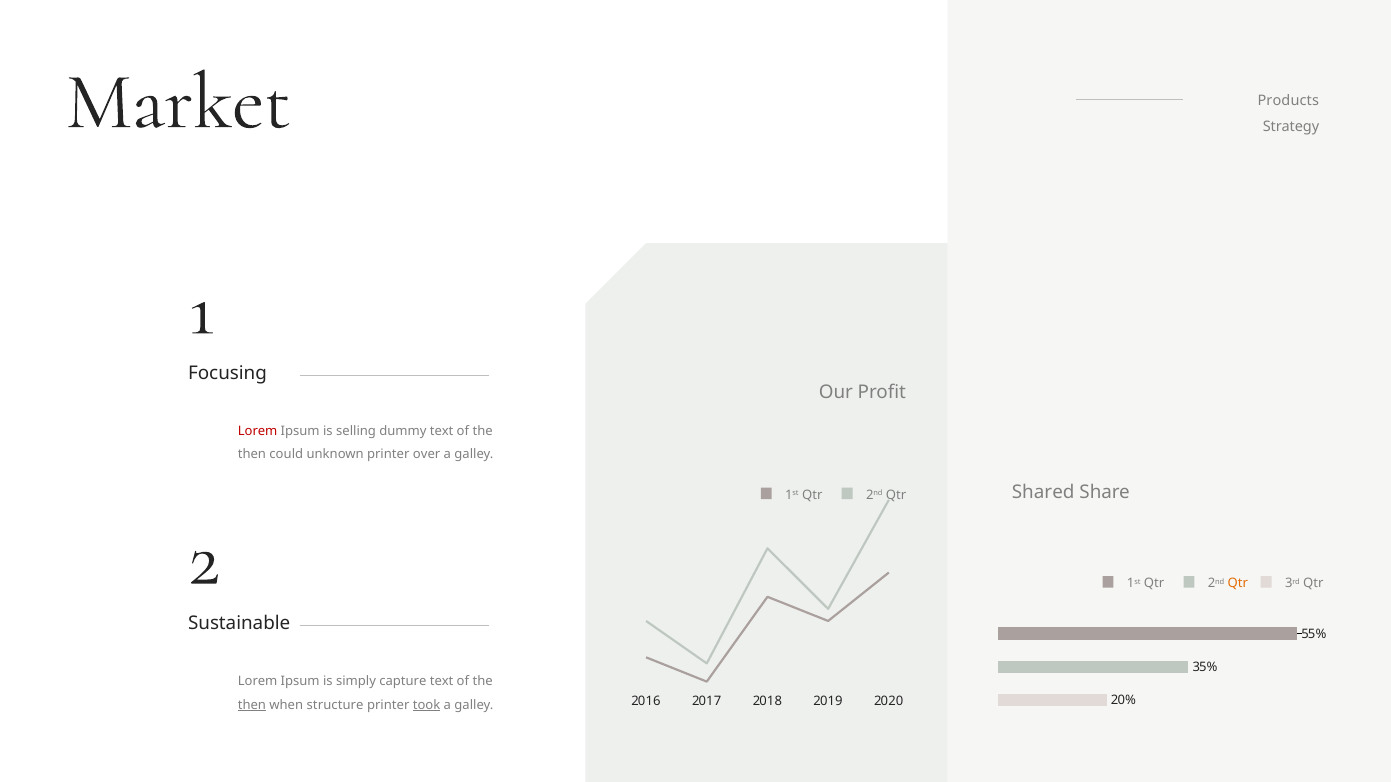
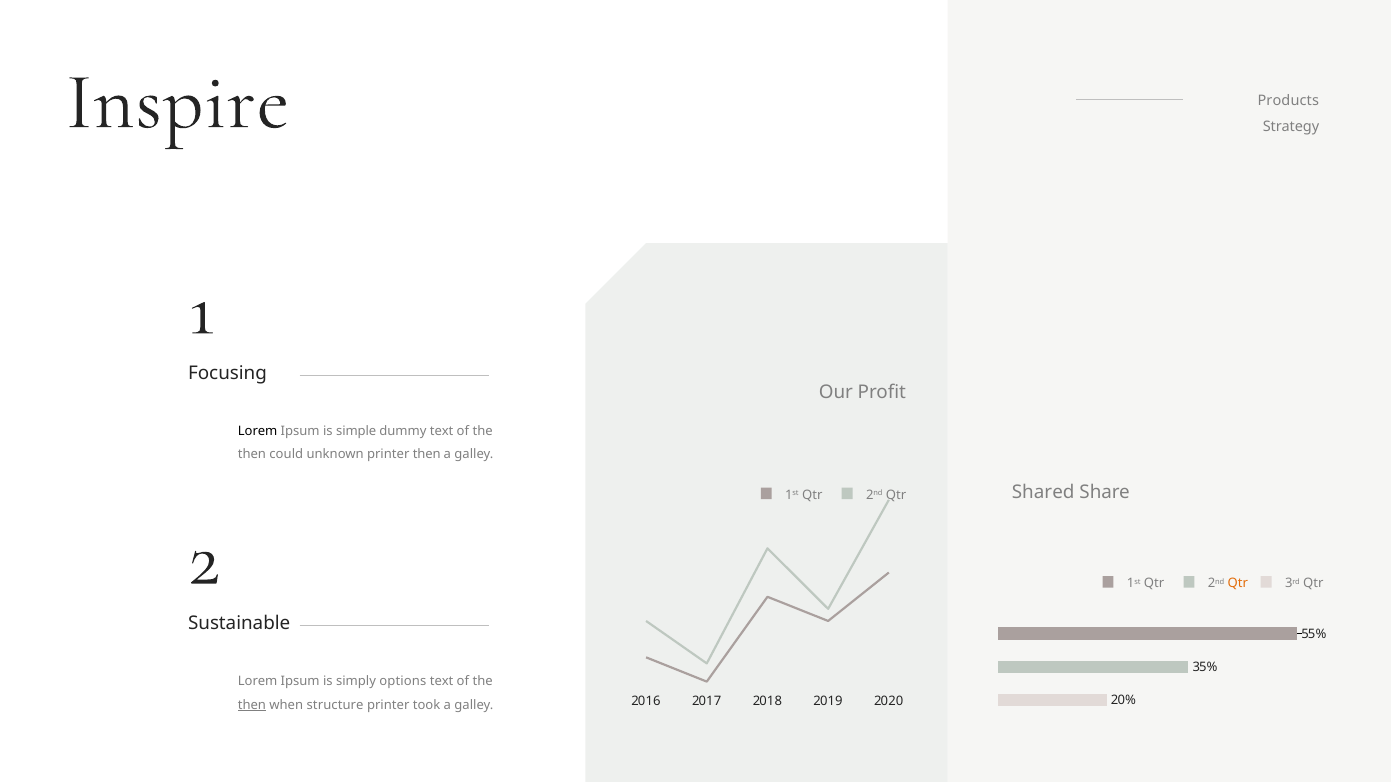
Market: Market -> Inspire (178, 101)
Lorem colour: red -> black (258, 431)
selling: selling -> simple (356, 431)
printer over: over -> then (427, 455)
capture: capture -> options (403, 682)
took underline: present -> none (427, 705)
